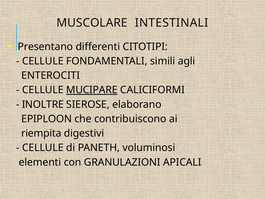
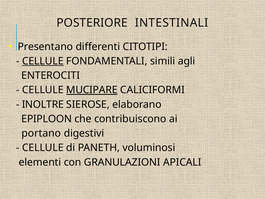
MUSCOLARE: MUSCOLARE -> POSTERIORE (92, 23)
CELLULE underline: none -> present (43, 61)
riempita: riempita -> portano (41, 133)
